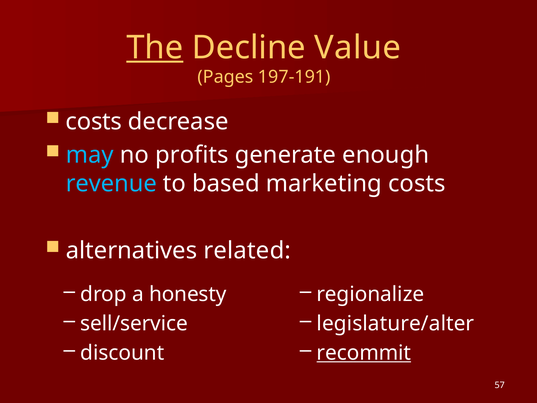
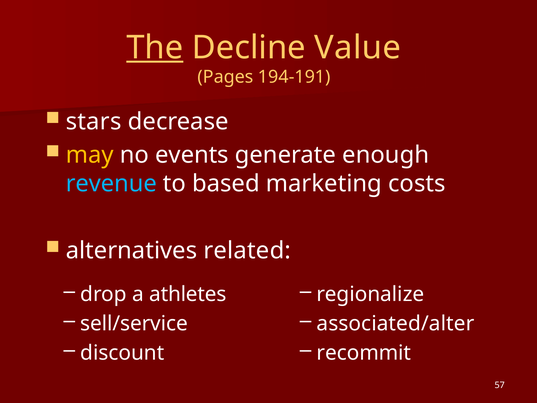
197-191: 197-191 -> 194-191 (294, 77)
costs: costs -> stars (94, 122)
may colour: light blue -> yellow (90, 155)
profits: profits -> events (192, 155)
honesty: honesty -> athletes (188, 294)
legislature/alter: legislature/alter -> associated/alter (395, 323)
recommit underline: present -> none (364, 353)
